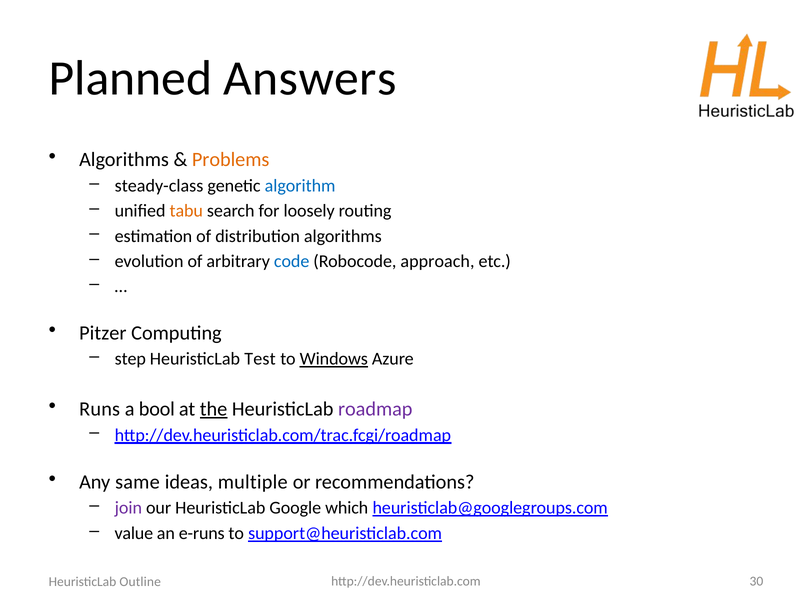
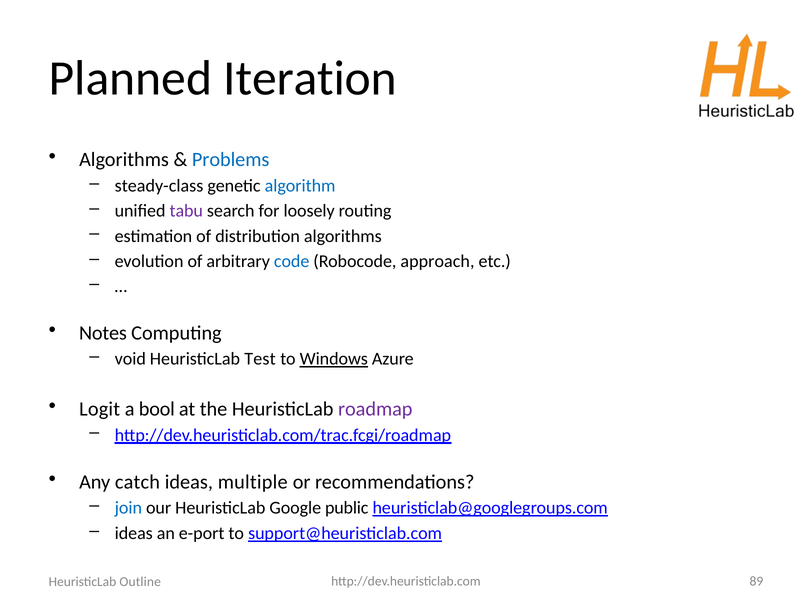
Answers: Answers -> Iteration (310, 79)
Problems colour: orange -> blue (231, 160)
tabu colour: orange -> purple (186, 211)
Pitzer: Pitzer -> Notes (103, 333)
step: step -> void (130, 359)
Runs: Runs -> Logit (100, 409)
the underline: present -> none (214, 409)
same: same -> catch (137, 482)
join colour: purple -> blue (128, 508)
which: which -> public (347, 508)
value: value -> ideas (134, 533)
e-runs: e-runs -> e-port (202, 533)
30: 30 -> 89 (756, 581)
